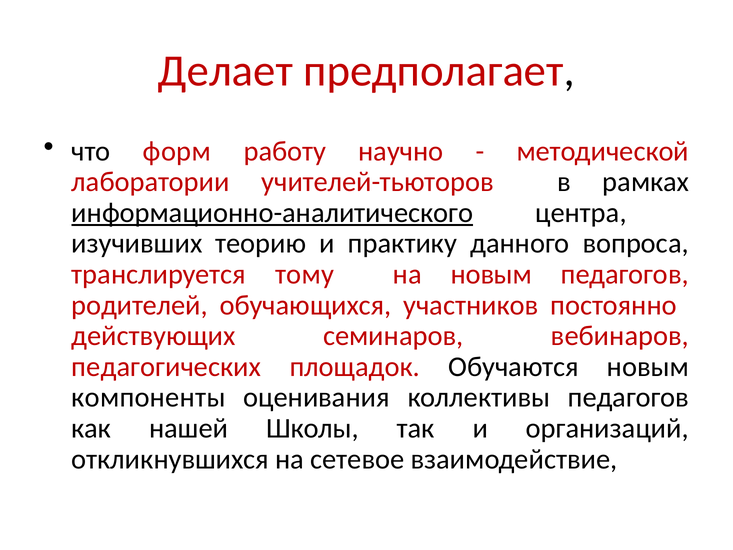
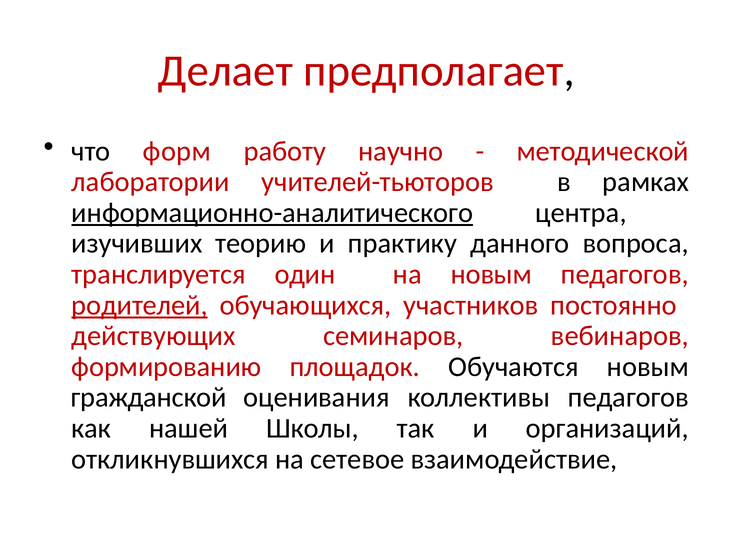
тому: тому -> один (305, 274)
родителей underline: none -> present (140, 305)
педагогических: педагогических -> формированию (166, 367)
компоненты: компоненты -> гражданской (149, 397)
